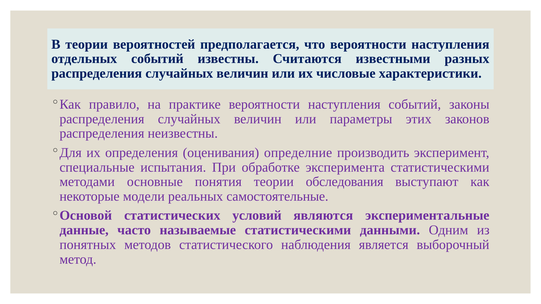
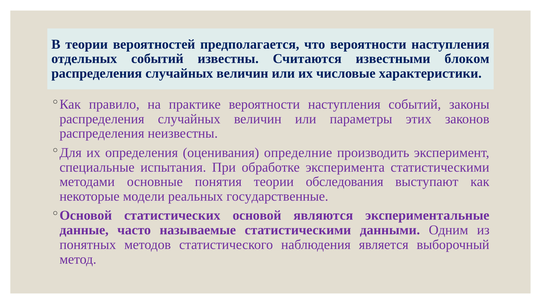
разных: разных -> блоком (467, 59)
самостоятельные: самостоятельные -> государственные (277, 197)
статистических условий: условий -> основой (257, 216)
